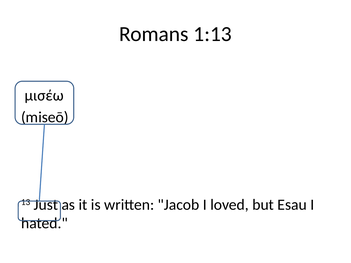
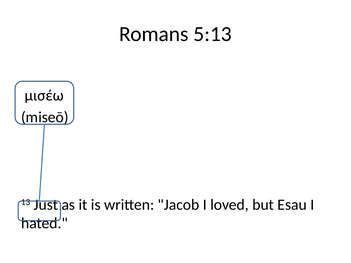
1:13: 1:13 -> 5:13 (213, 34)
